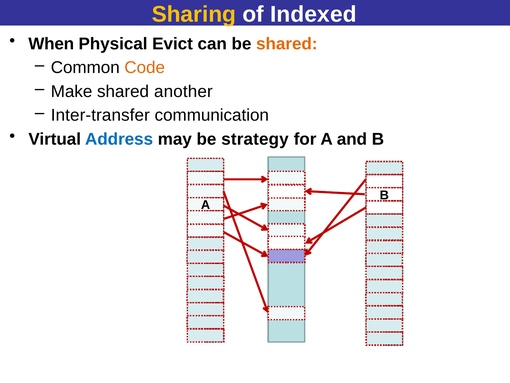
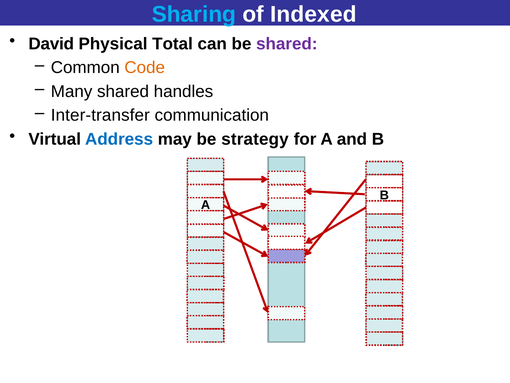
Sharing colour: yellow -> light blue (194, 14)
When: When -> David (51, 44)
Evict: Evict -> Total (173, 44)
shared colour: orange -> purple (287, 44)
Make: Make -> Many (72, 91)
another: another -> handles (183, 91)
